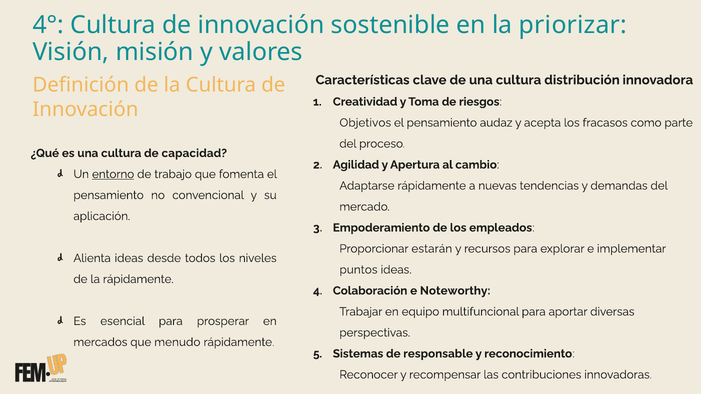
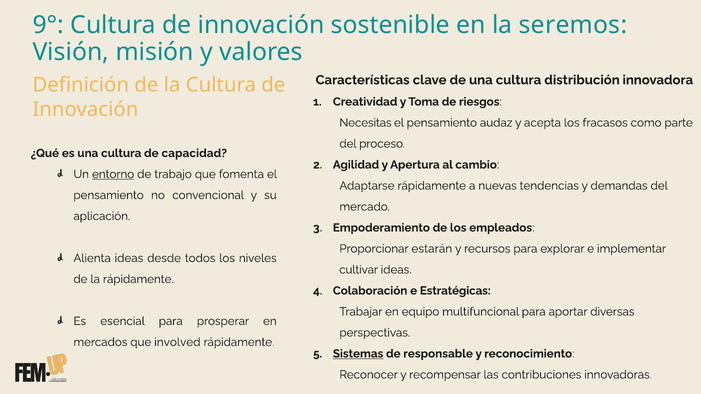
4°: 4° -> 9° (48, 25)
priorizar: priorizar -> seremos (573, 25)
Objetivos: Objetivos -> Necesitas (365, 123)
puntos: puntos -> cultivar (359, 270)
Noteworthy: Noteworthy -> Estratégicas (455, 291)
menudo: menudo -> involved (177, 342)
Sistemas underline: none -> present (358, 354)
